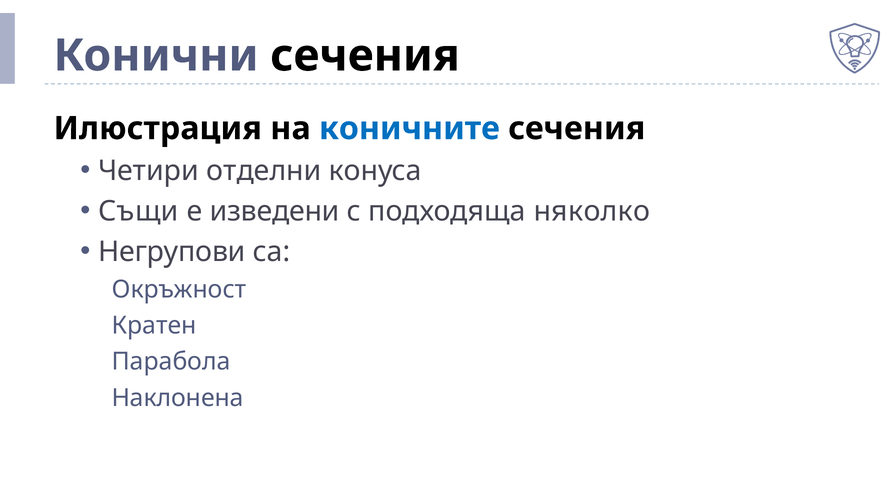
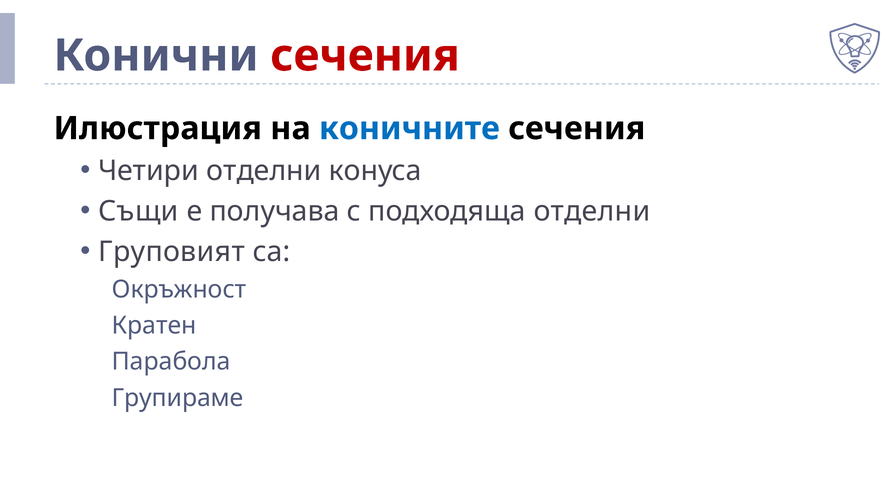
сечения colour: black -> red (365, 56)
изведени: изведени -> получава (275, 211)
подходяща няколко: няколко -> отделни (592, 211)
Негрупови: Негрупови -> Груповият (172, 252)
Наклонена: Наклонена -> Групираме (178, 398)
